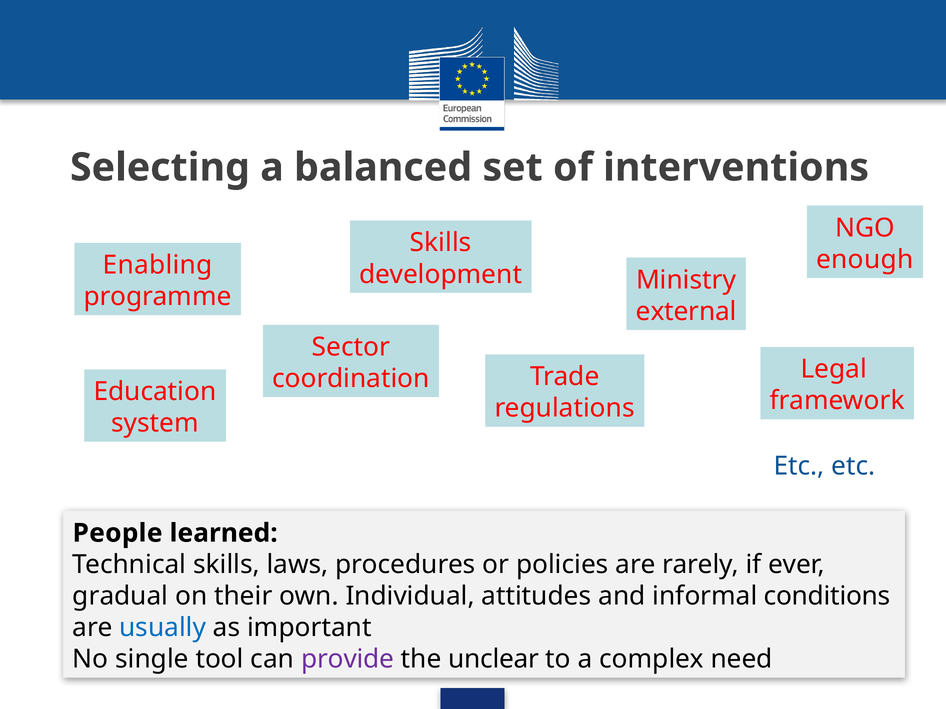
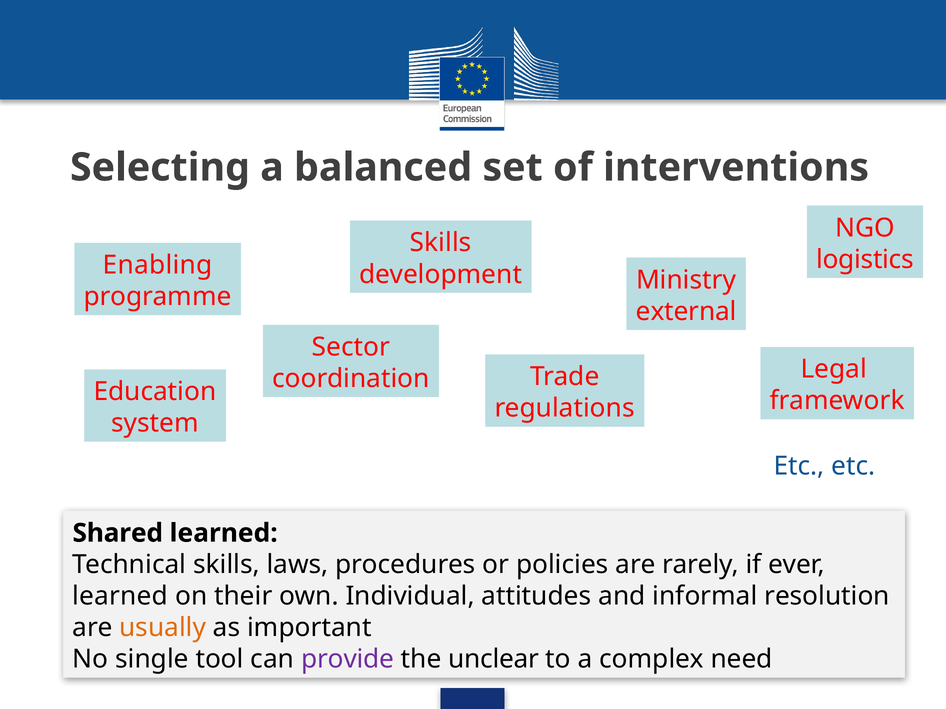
enough: enough -> logistics (865, 260)
People: People -> Shared (118, 533)
gradual: gradual -> learned (120, 597)
conditions: conditions -> resolution (827, 597)
usually colour: blue -> orange (163, 628)
